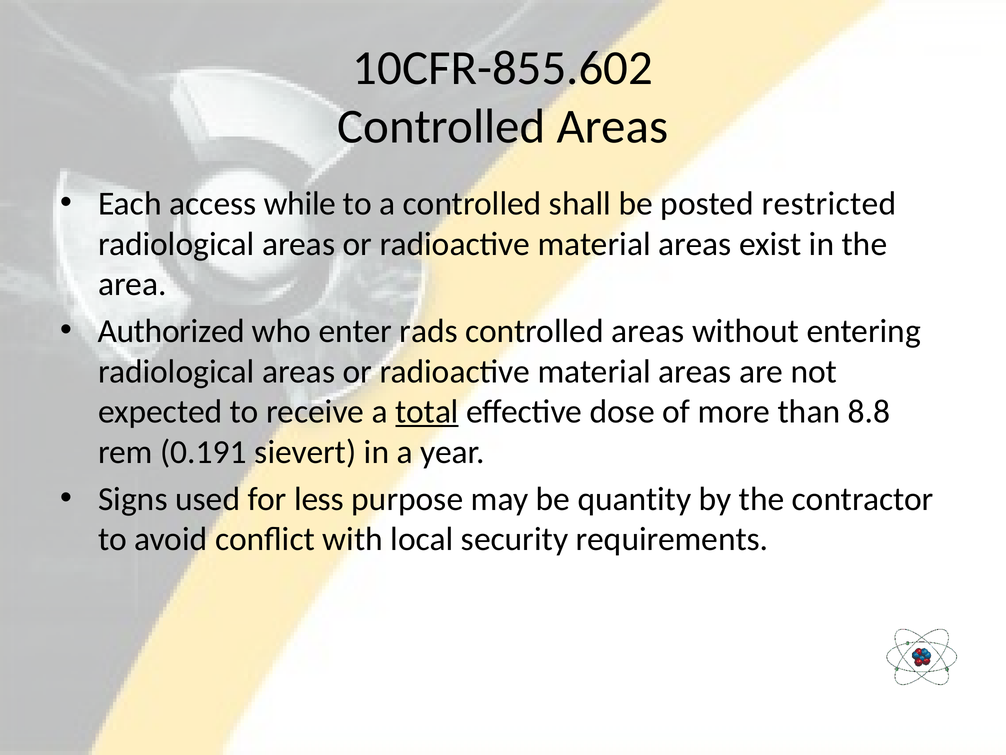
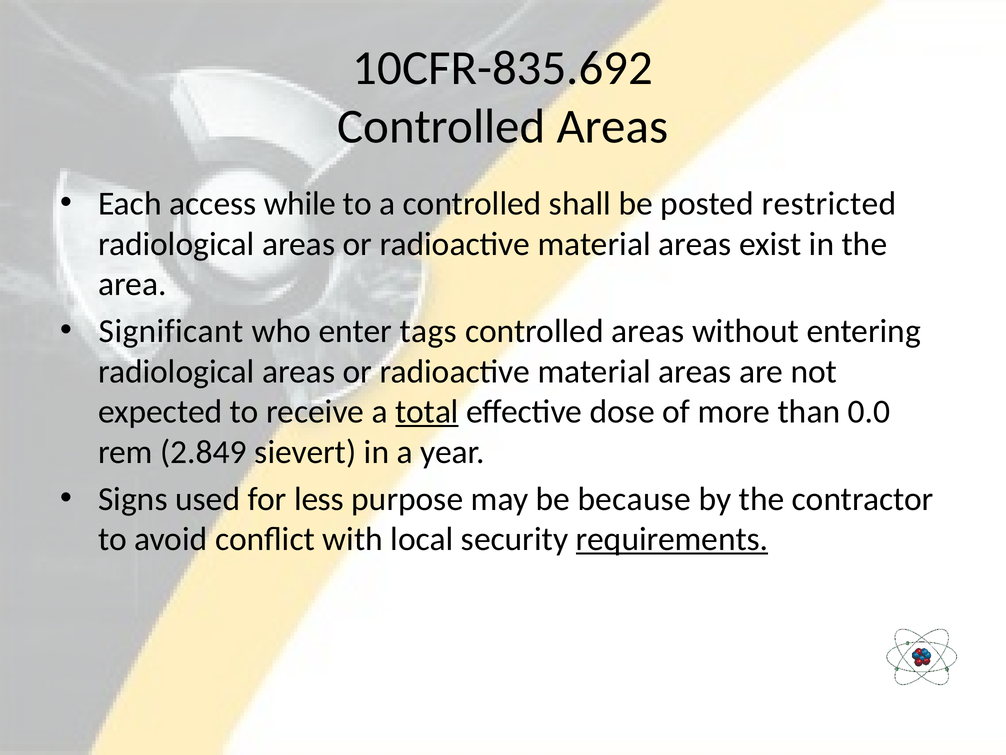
10CFR-855.602: 10CFR-855.602 -> 10CFR-835.692 (503, 68)
Authorized: Authorized -> Significant (171, 331)
rads: rads -> tags (428, 331)
8.8: 8.8 -> 0.0 (869, 411)
0.191: 0.191 -> 2.849 (204, 452)
quantity: quantity -> because (634, 499)
requirements underline: none -> present (672, 539)
